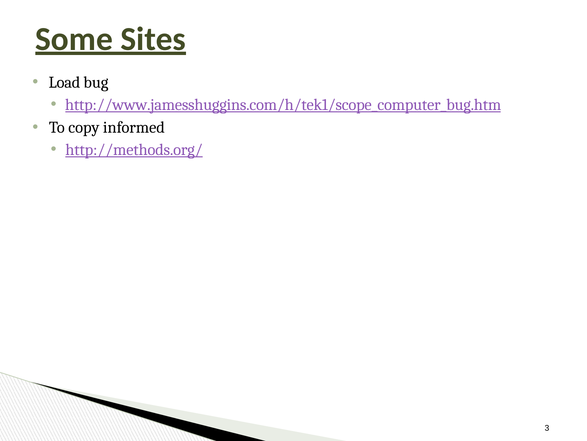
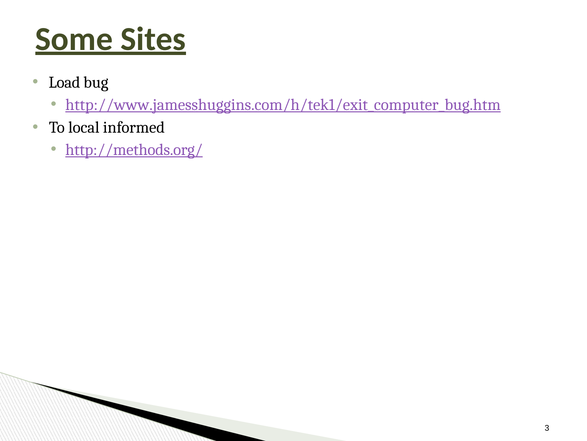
http://www.jamesshuggins.com/h/tek1/scope_computer_bug.htm: http://www.jamesshuggins.com/h/tek1/scope_computer_bug.htm -> http://www.jamesshuggins.com/h/tek1/exit_computer_bug.htm (283, 105)
copy: copy -> local (84, 127)
